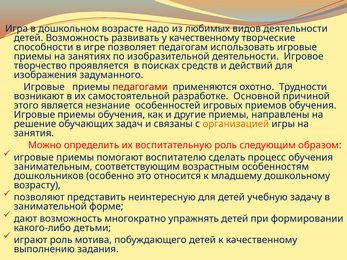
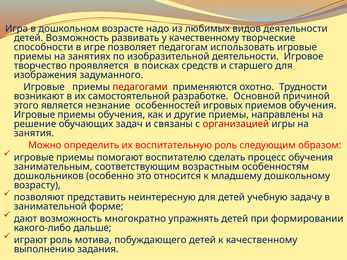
действий: действий -> старшего (251, 66)
организацией colour: orange -> red (236, 124)
детьми: детьми -> дальше (92, 228)
